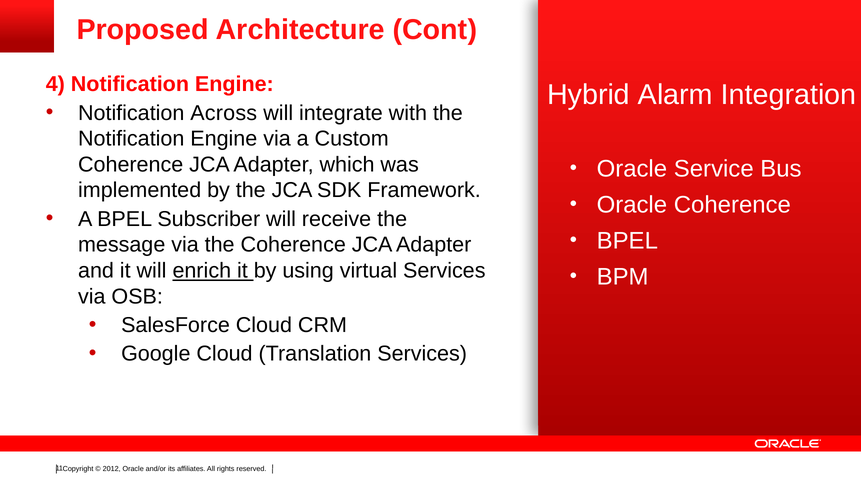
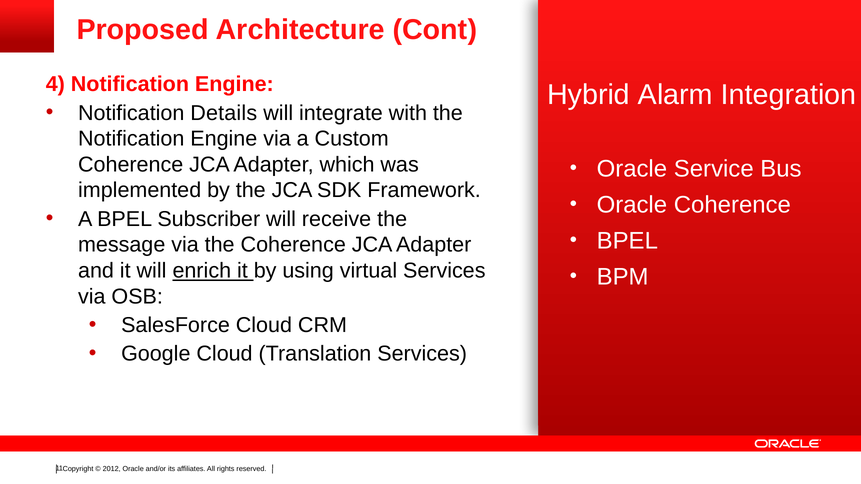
Across: Across -> Details (224, 113)
